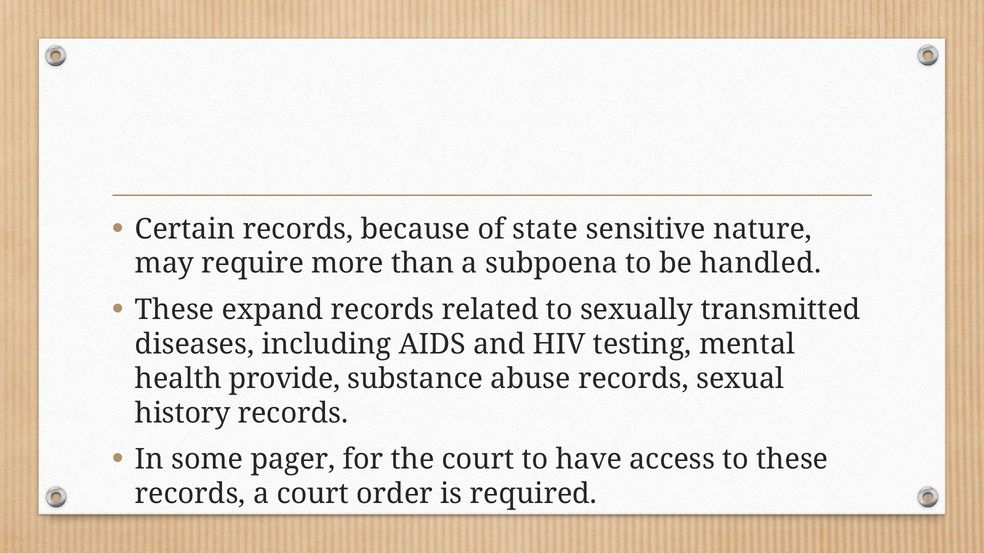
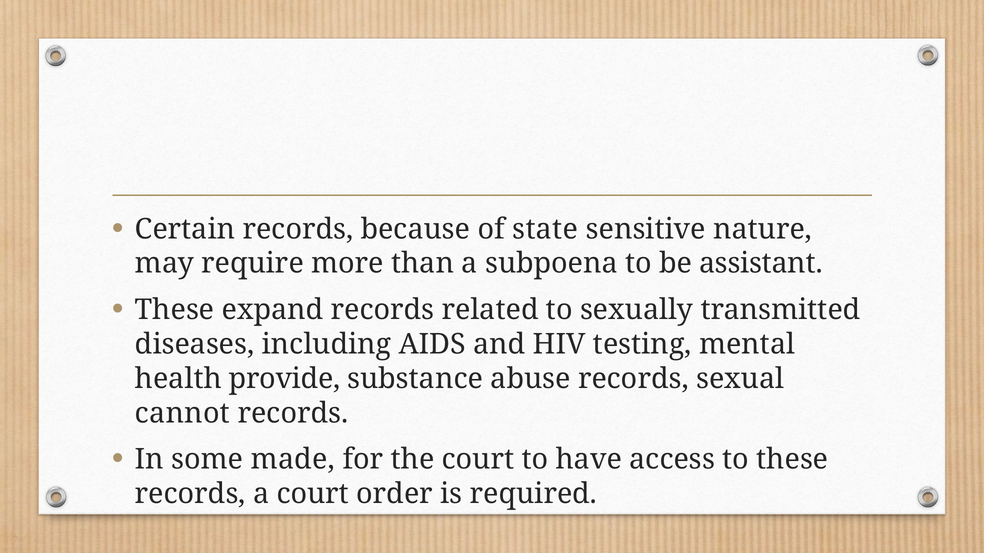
handled: handled -> assistant (761, 264)
history: history -> cannot (183, 414)
pager: pager -> made (293, 460)
